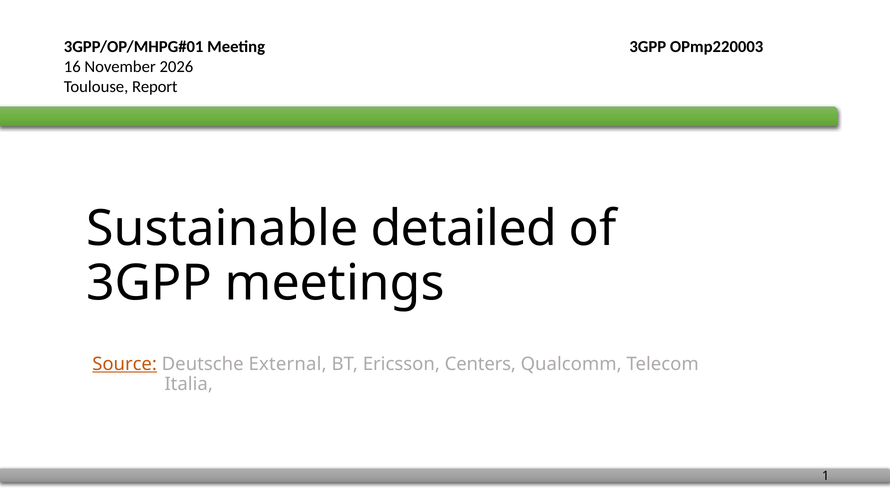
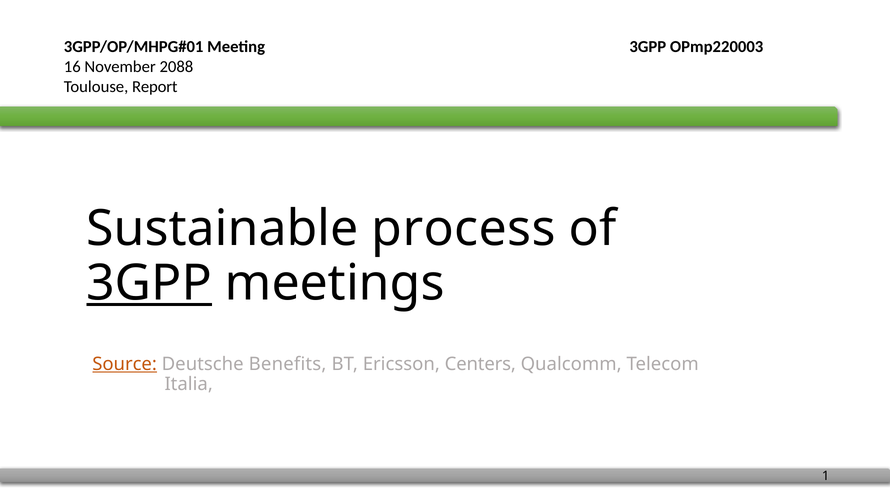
2026: 2026 -> 2088 (176, 67)
detailed: detailed -> process (464, 229)
3GPP underline: none -> present (149, 283)
External: External -> Benefits (288, 364)
